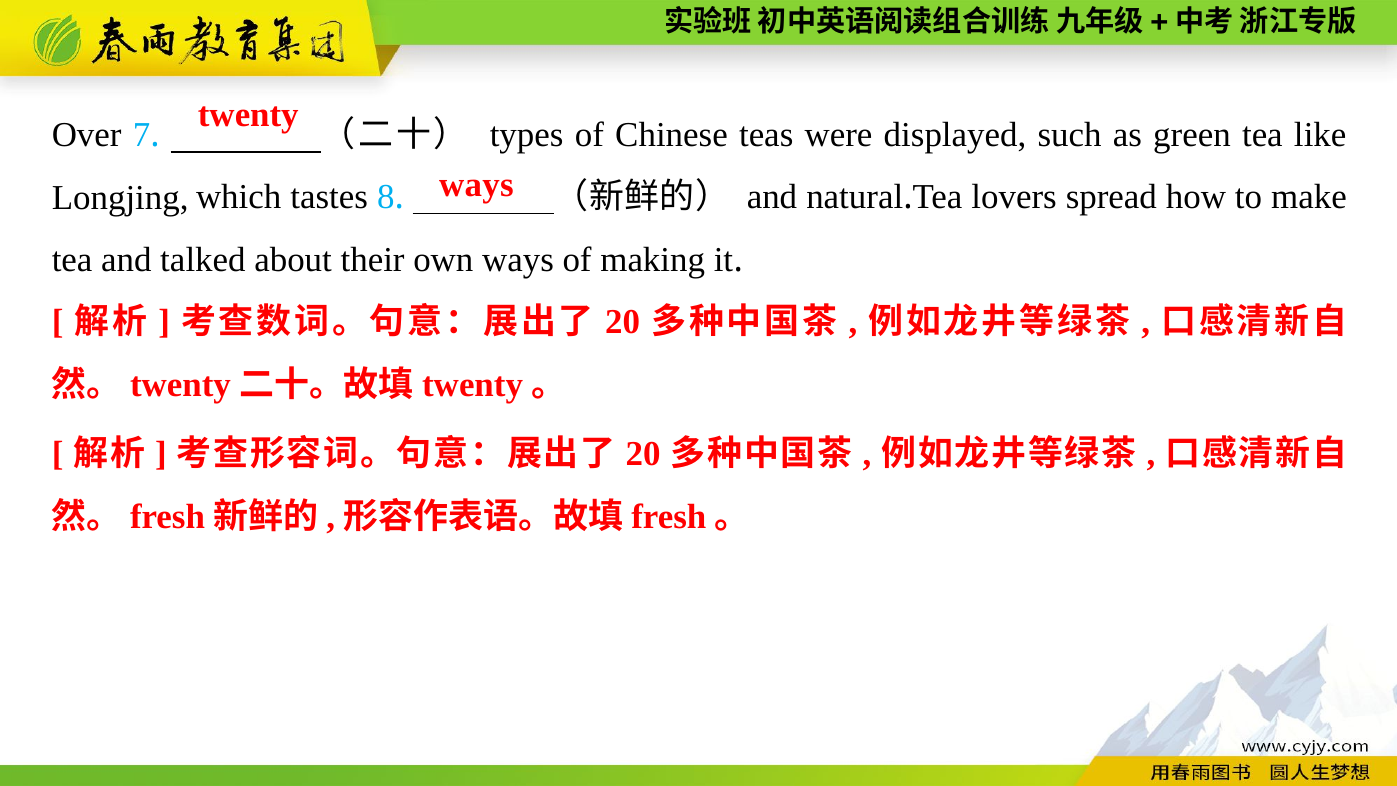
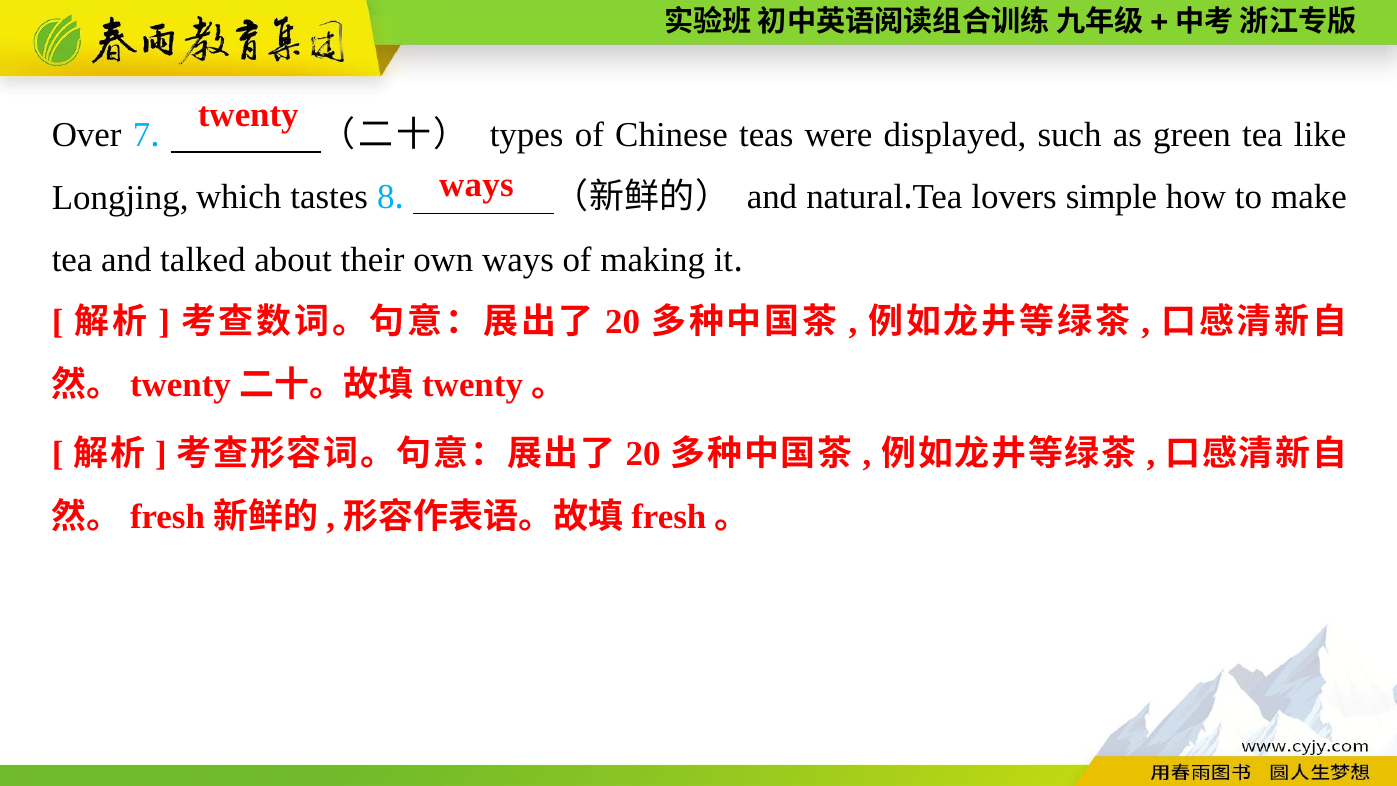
spread: spread -> simple (1111, 197)
